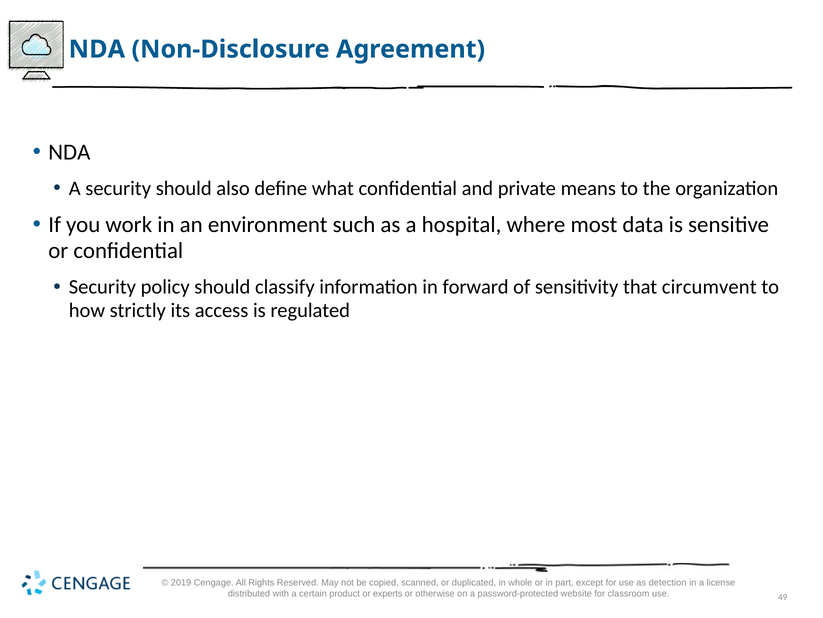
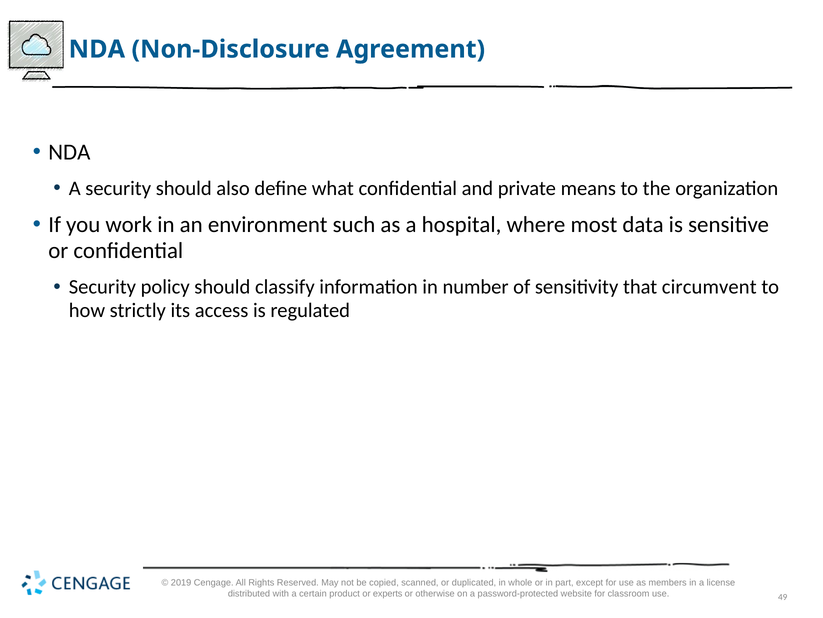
forward: forward -> number (476, 286)
detection: detection -> members (668, 582)
